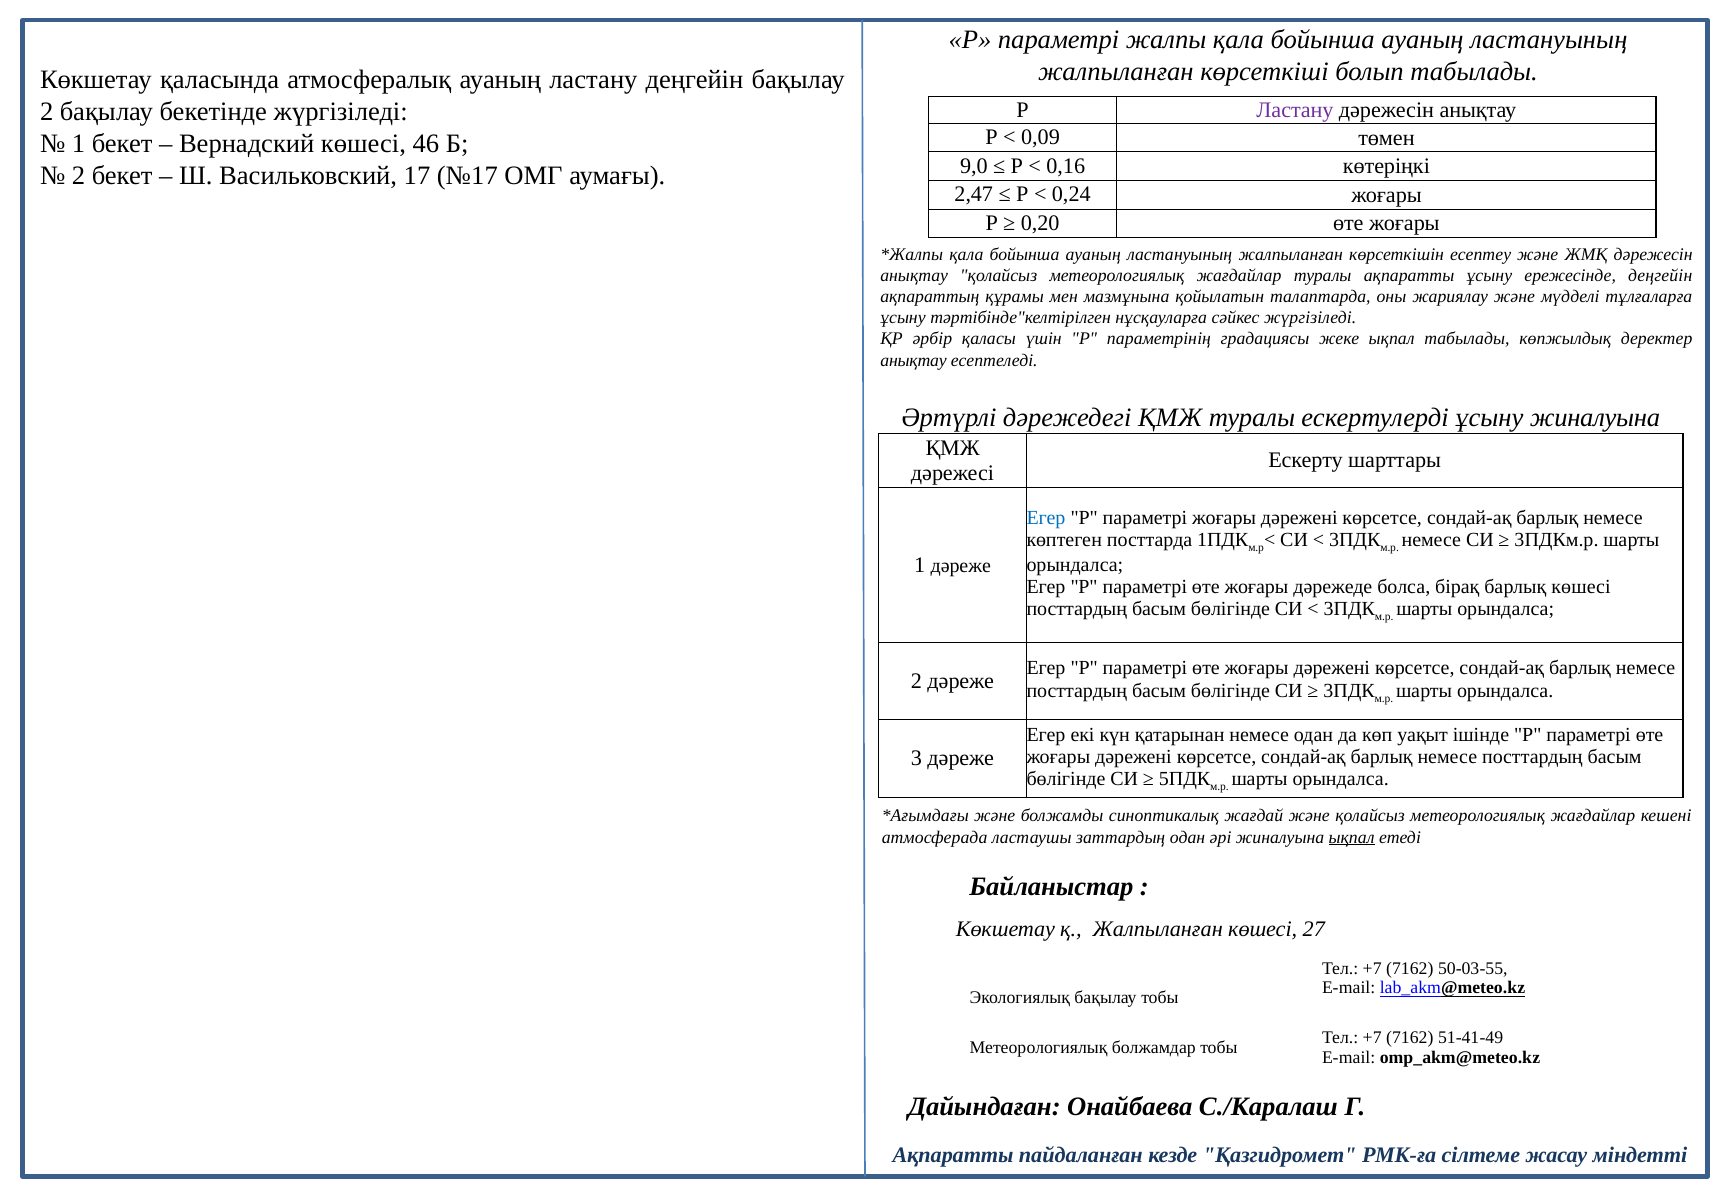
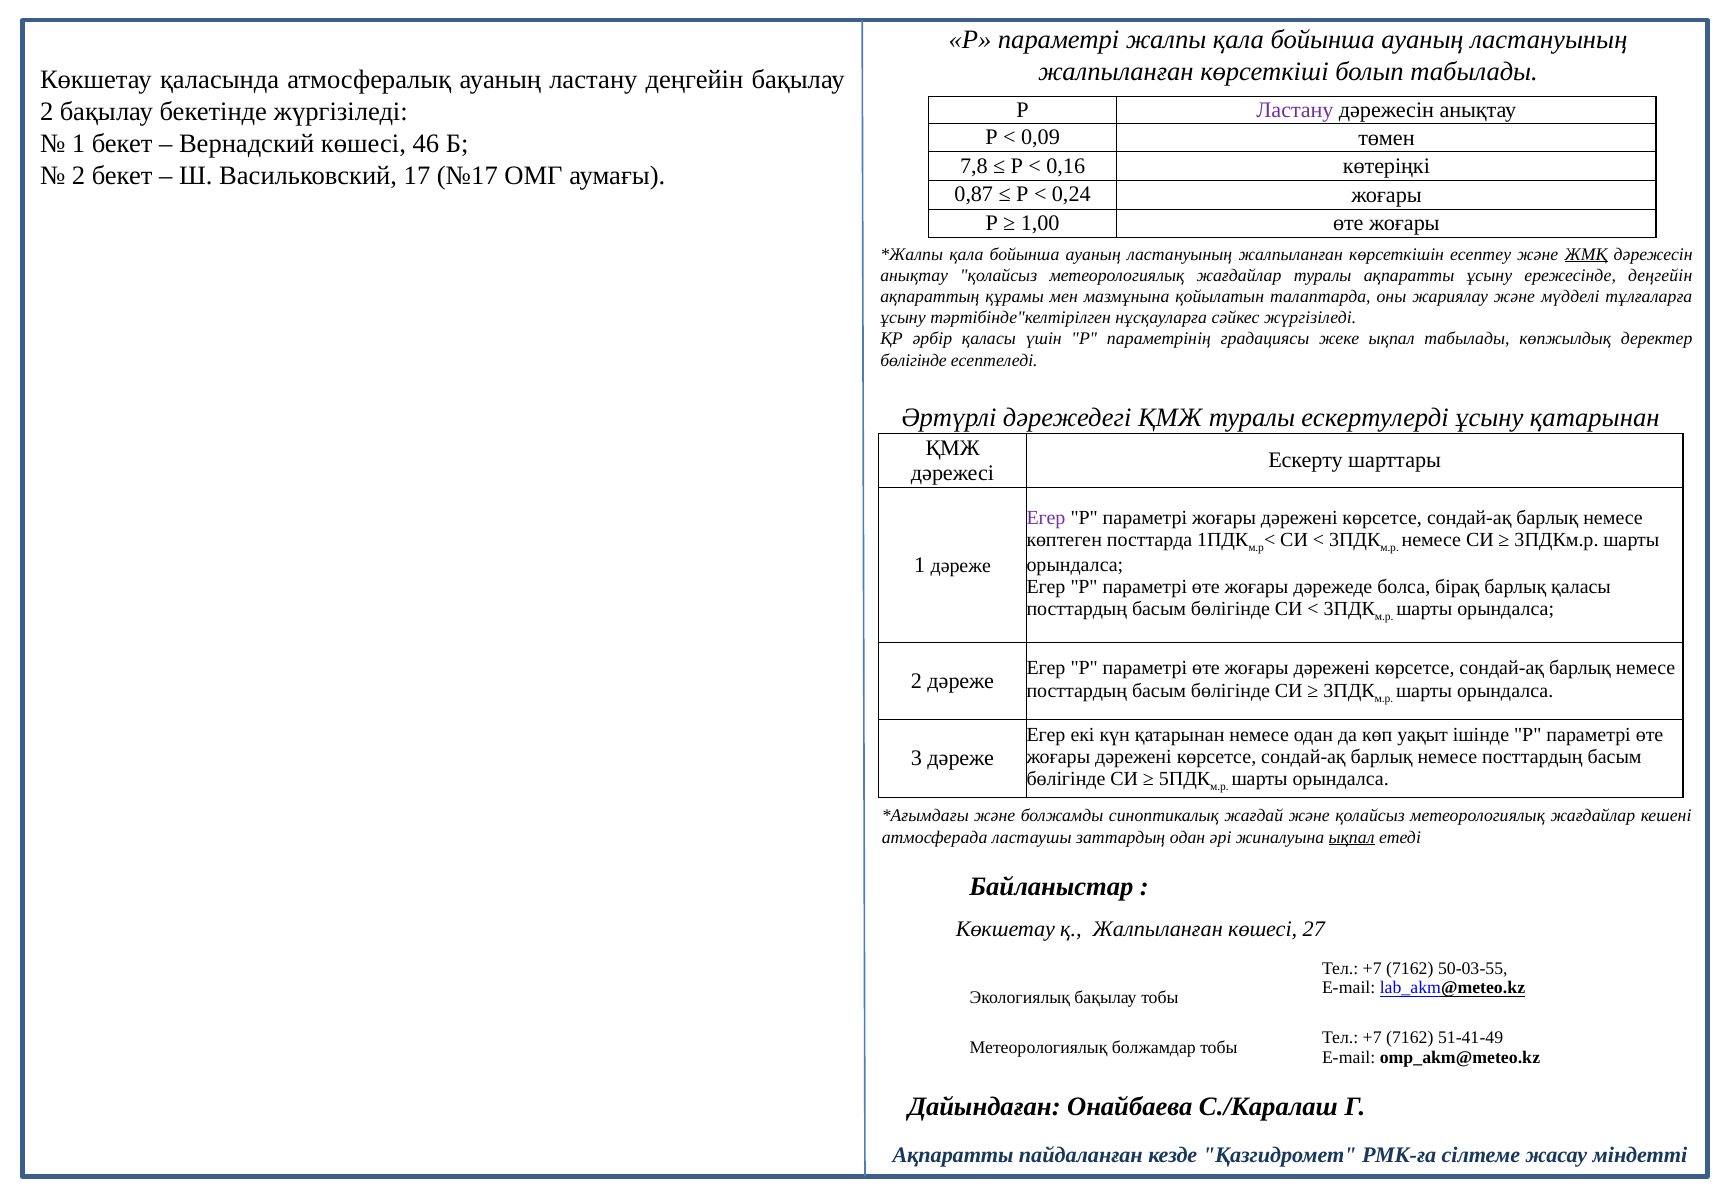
9,0: 9,0 -> 7,8 (974, 166)
2,47: 2,47 -> 0,87 (974, 195)
0,20: 0,20 -> 1,00 (1040, 223)
ЖМҚ underline: none -> present (1586, 254)
анықтау: анықтау -> бөлігінде (914, 361)
ұсыну жиналуына: жиналуына -> қатарынан (1595, 418)
Егер colour: blue -> purple (1046, 518)
барлық көшесі: көшесі -> қаласы (1581, 587)
